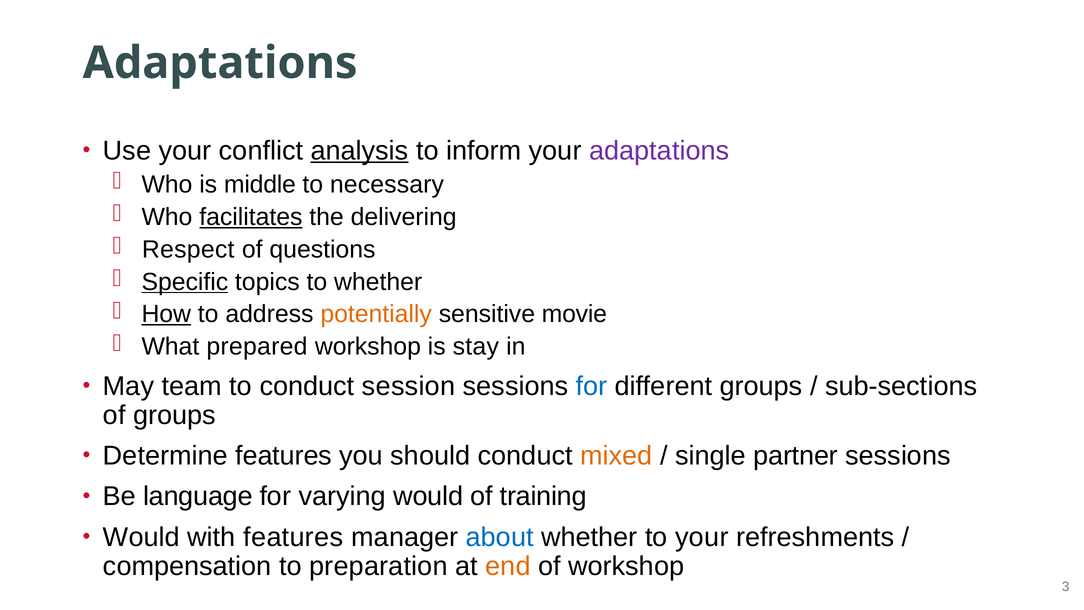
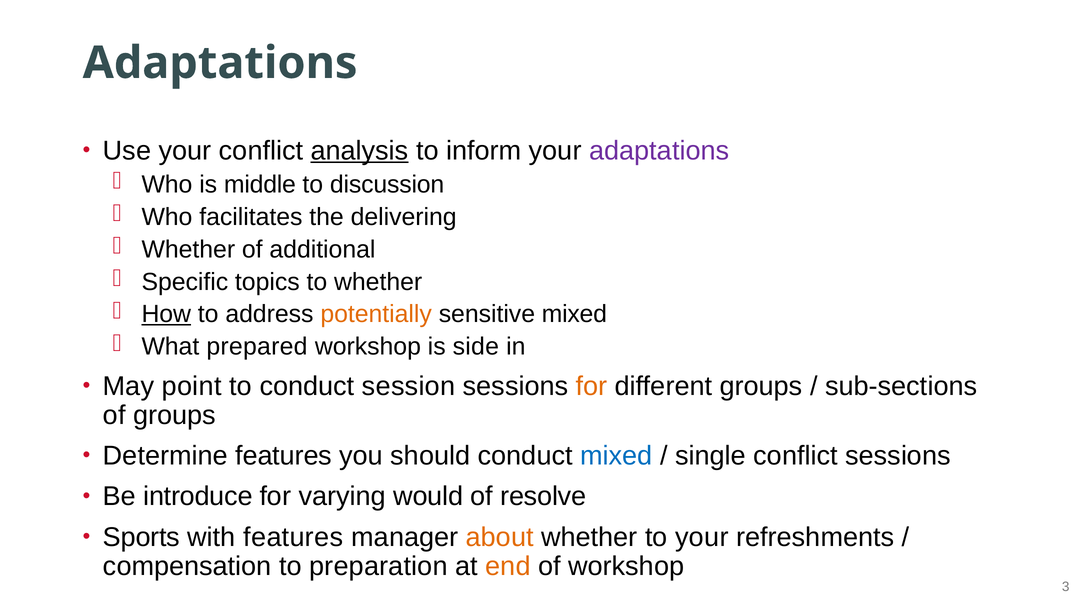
necessary: necessary -> discussion (387, 184)
facilitates underline: present -> none (251, 217)
Respect: Respect -> Whether (188, 249)
questions: questions -> additional (322, 249)
Specific underline: present -> none (185, 282)
sensitive movie: movie -> mixed (574, 314)
stay: stay -> side (476, 347)
team: team -> point (192, 386)
for colour: blue -> orange (592, 386)
mixed colour: orange -> blue (616, 456)
single partner: partner -> conflict (796, 456)
language: language -> introduce (198, 496)
training: training -> resolve (543, 496)
Would: Would -> Sports (142, 537)
about colour: blue -> orange (500, 537)
